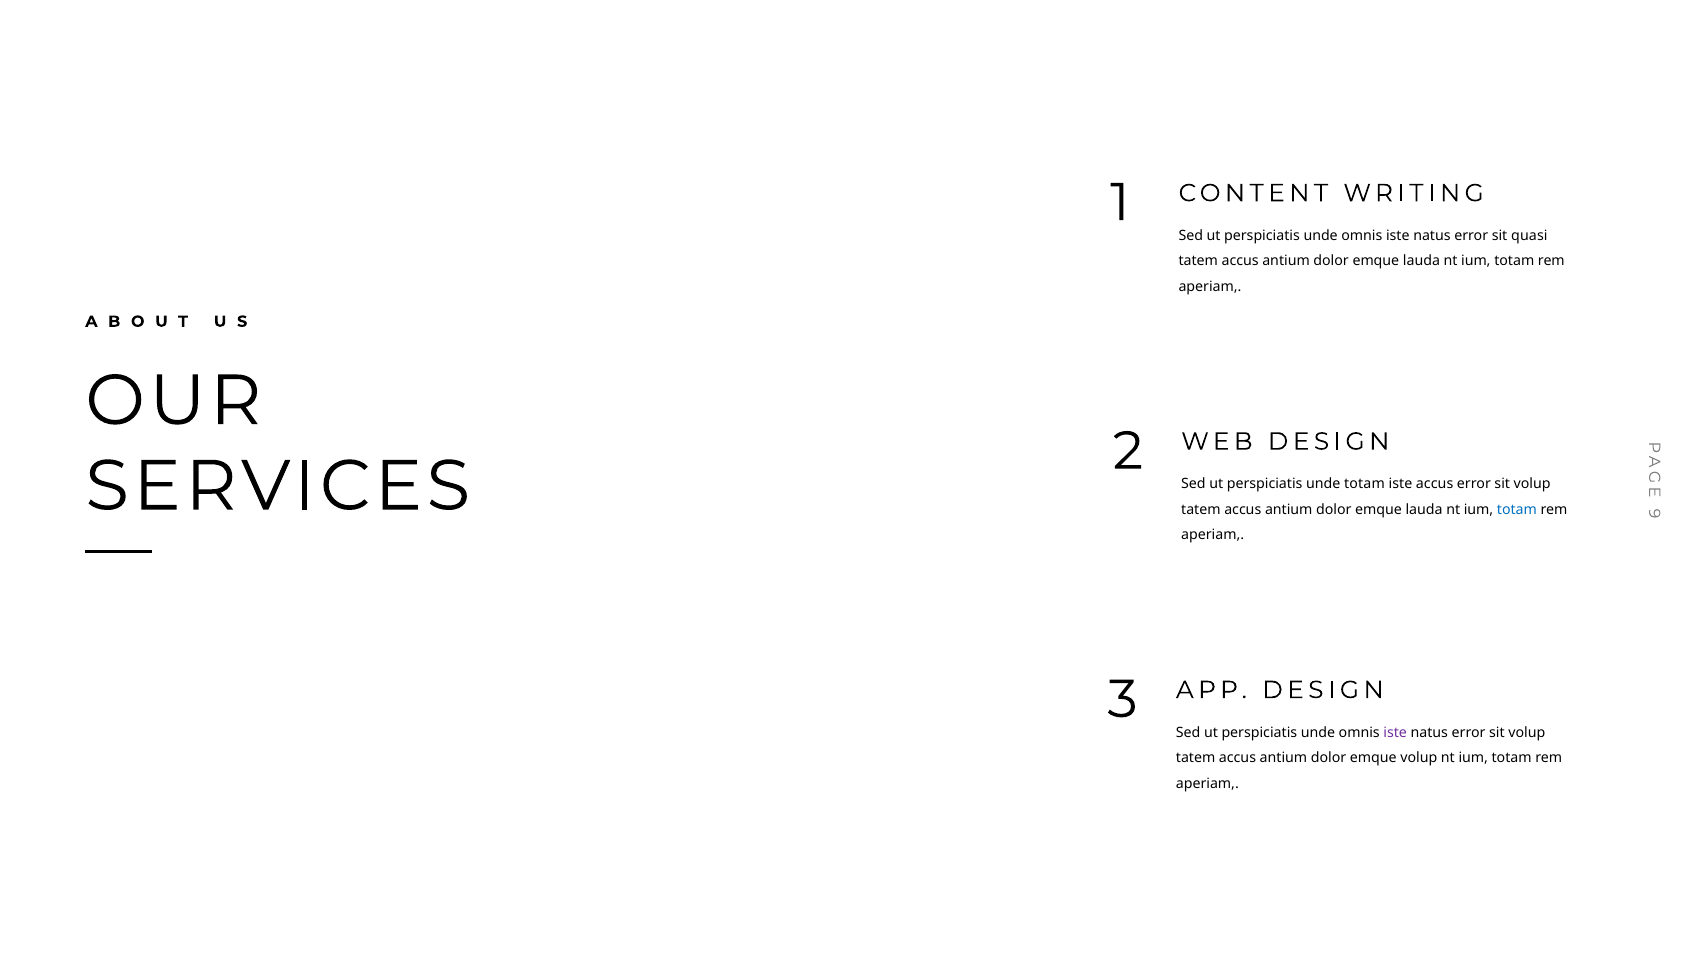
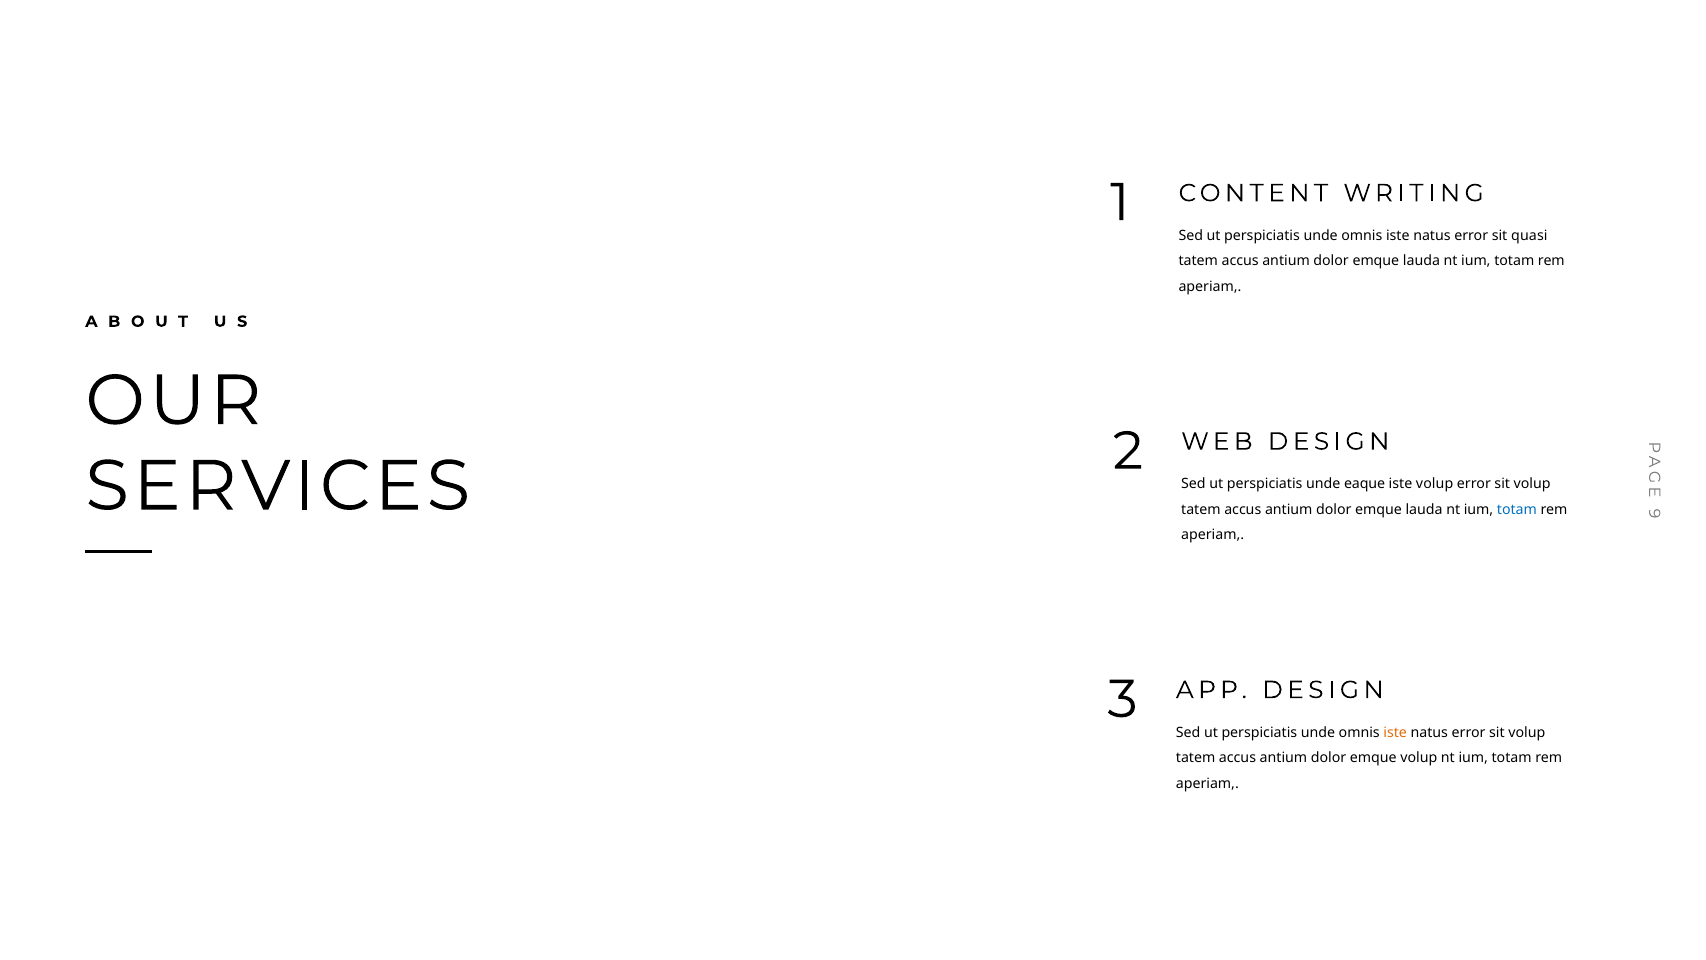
unde totam: totam -> eaque (1365, 484)
iste accus: accus -> volup (1435, 484)
iste colour: purple -> orange (1395, 732)
